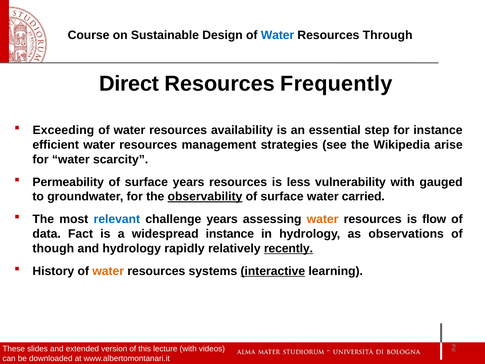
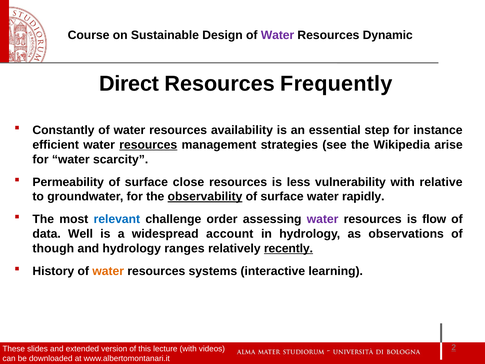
Water colour: blue -> purple (278, 35)
Through: Through -> Dynamic (388, 35)
Exceeding: Exceeding -> Constantly (63, 130)
resources underline: none -> present (148, 145)
surface years: years -> close (188, 182)
gauged: gauged -> relative (441, 182)
carried: carried -> rapidly (363, 196)
challenge years: years -> order (222, 219)
water colour: orange -> purple (323, 219)
Fact: Fact -> Well (81, 234)
widespread instance: instance -> account (230, 234)
rapidly: rapidly -> ranges (184, 248)
interactive underline: present -> none (273, 271)
